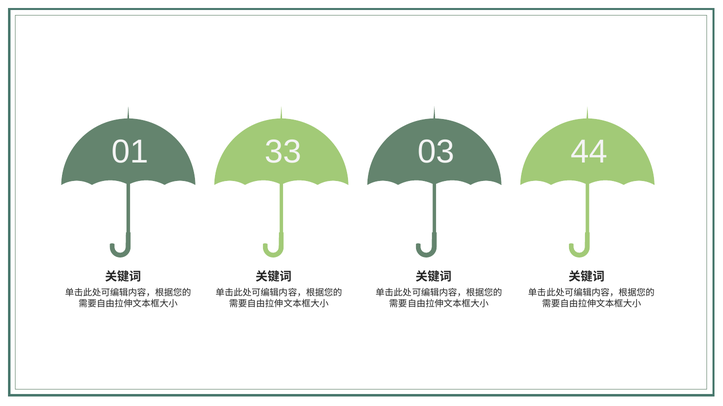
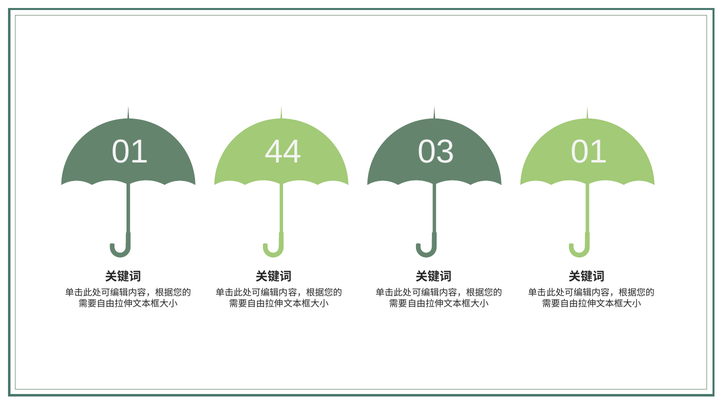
33: 33 -> 44 (283, 152)
03 44: 44 -> 01 (589, 152)
